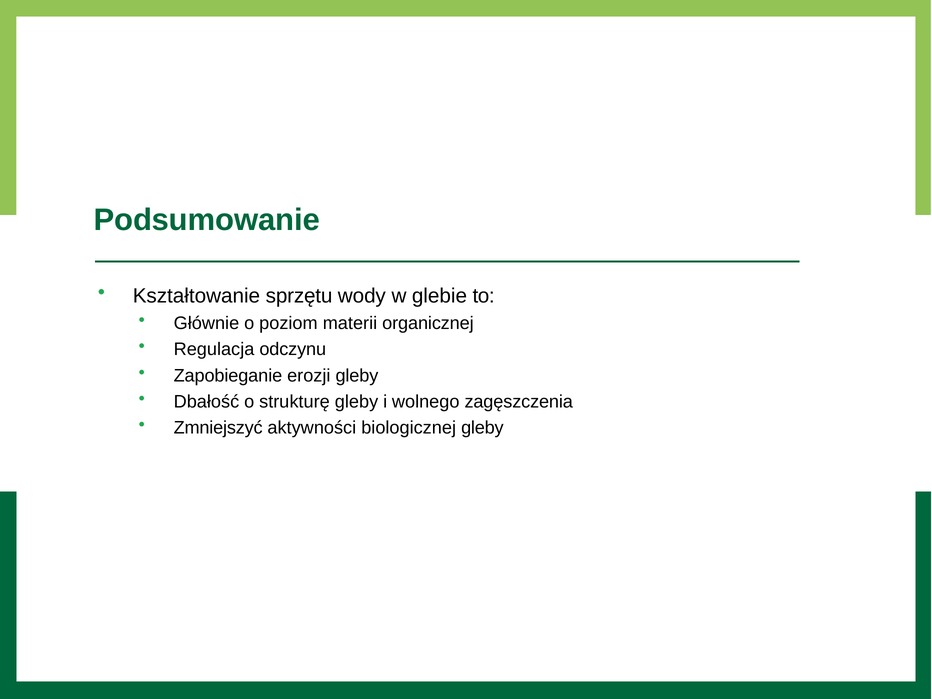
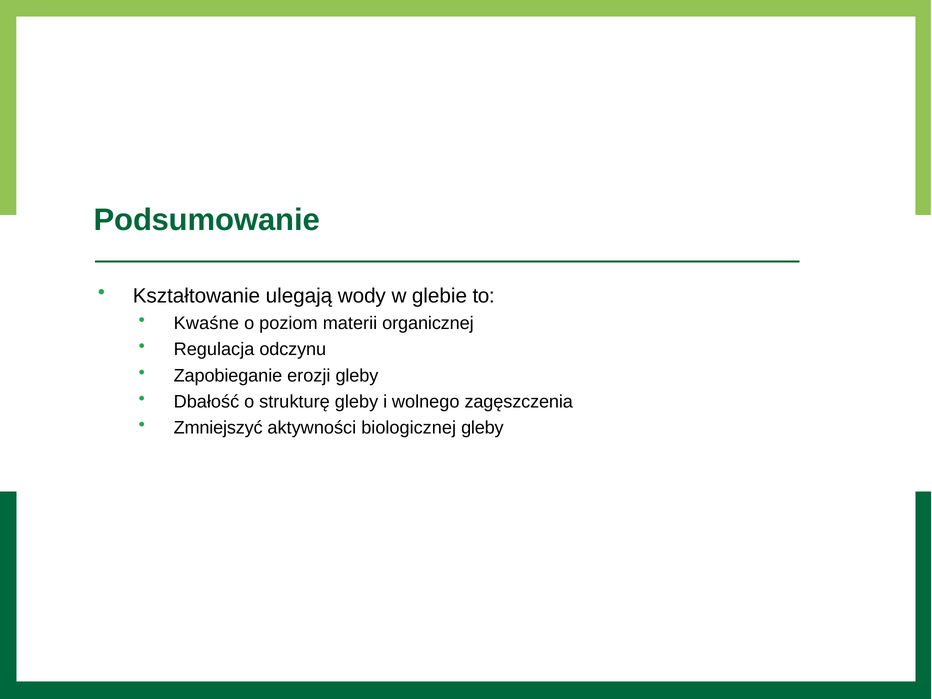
sprzętu: sprzętu -> ulegają (299, 296)
Głównie: Głównie -> Kwaśne (206, 323)
